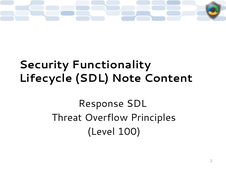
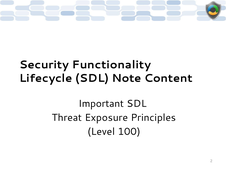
Response: Response -> Important (101, 104)
Overflow: Overflow -> Exposure (106, 118)
